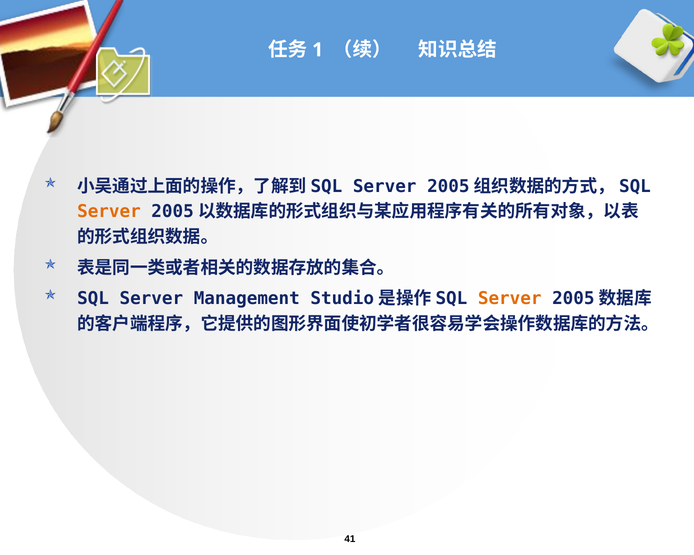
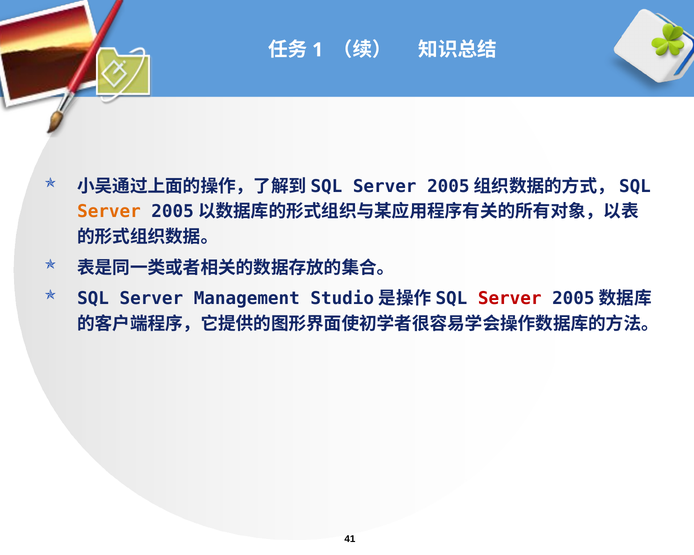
Server colour: orange -> red (510, 298)
